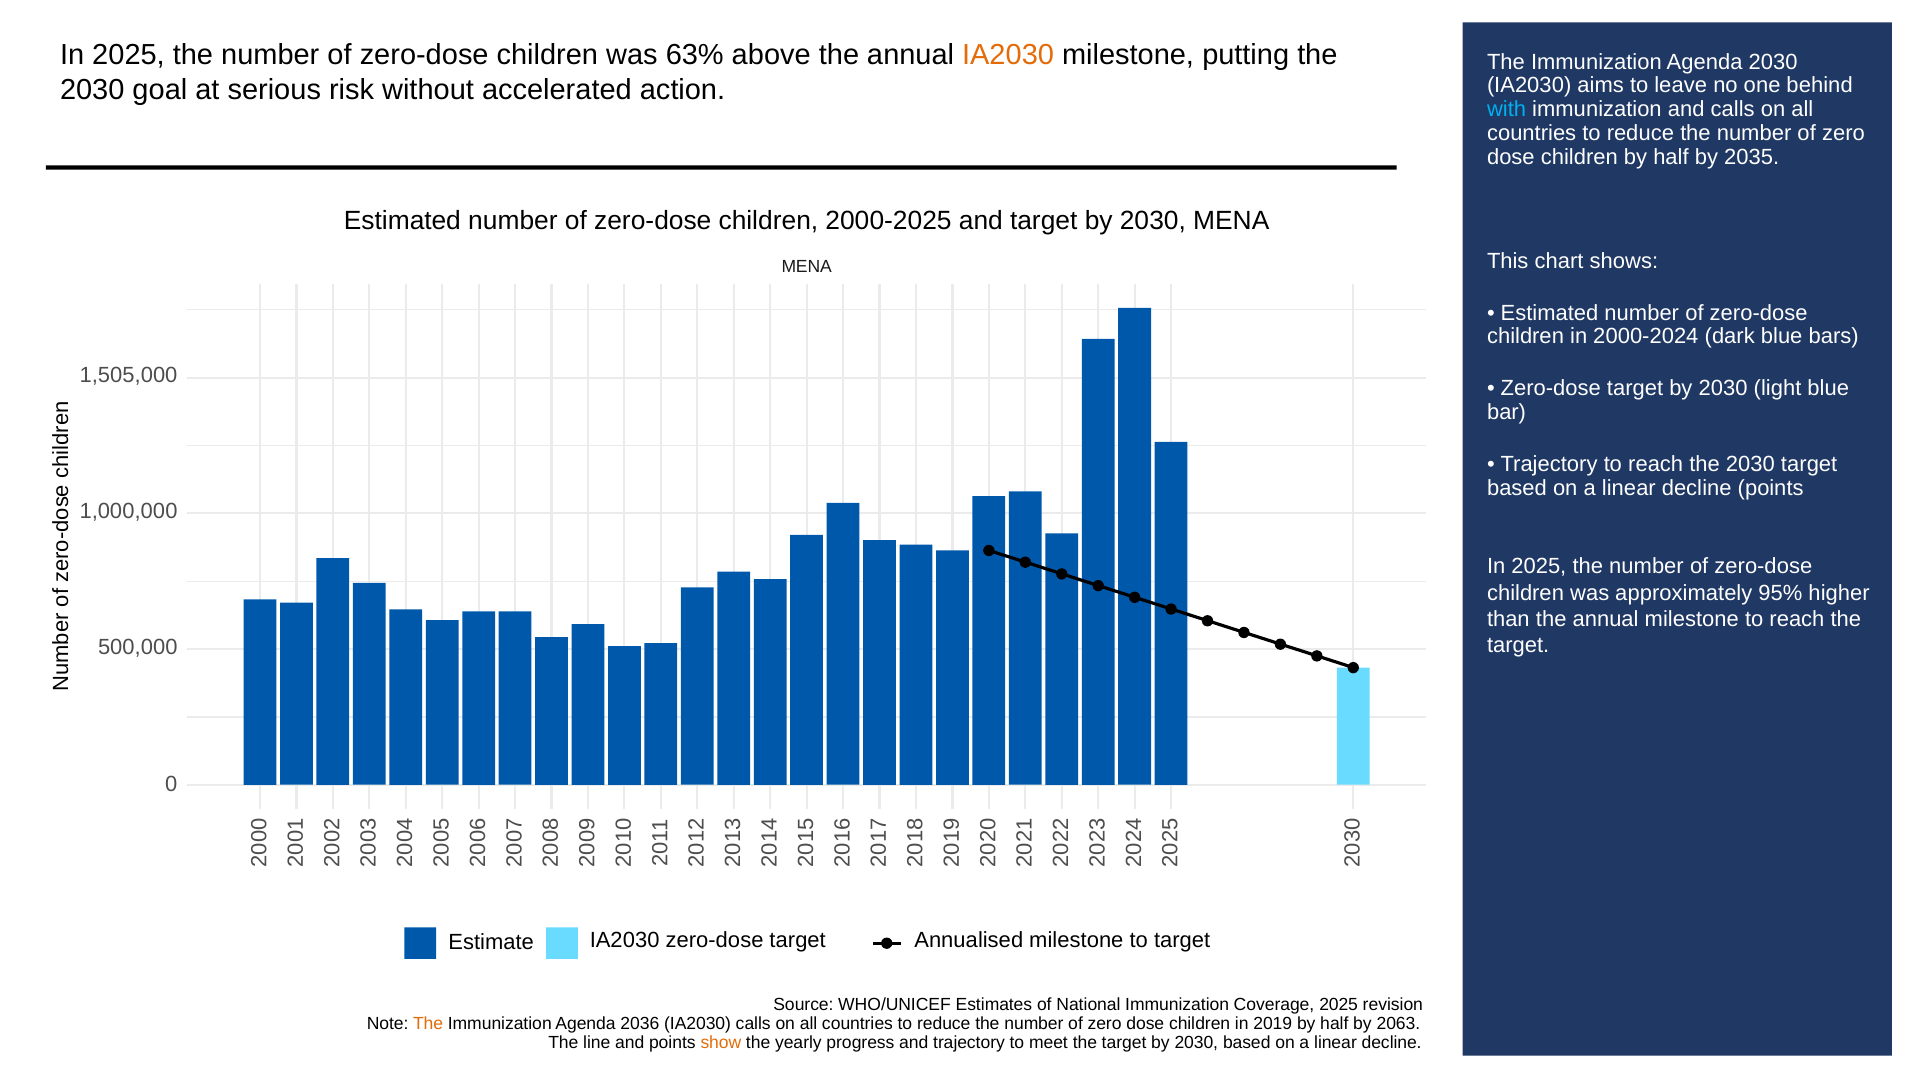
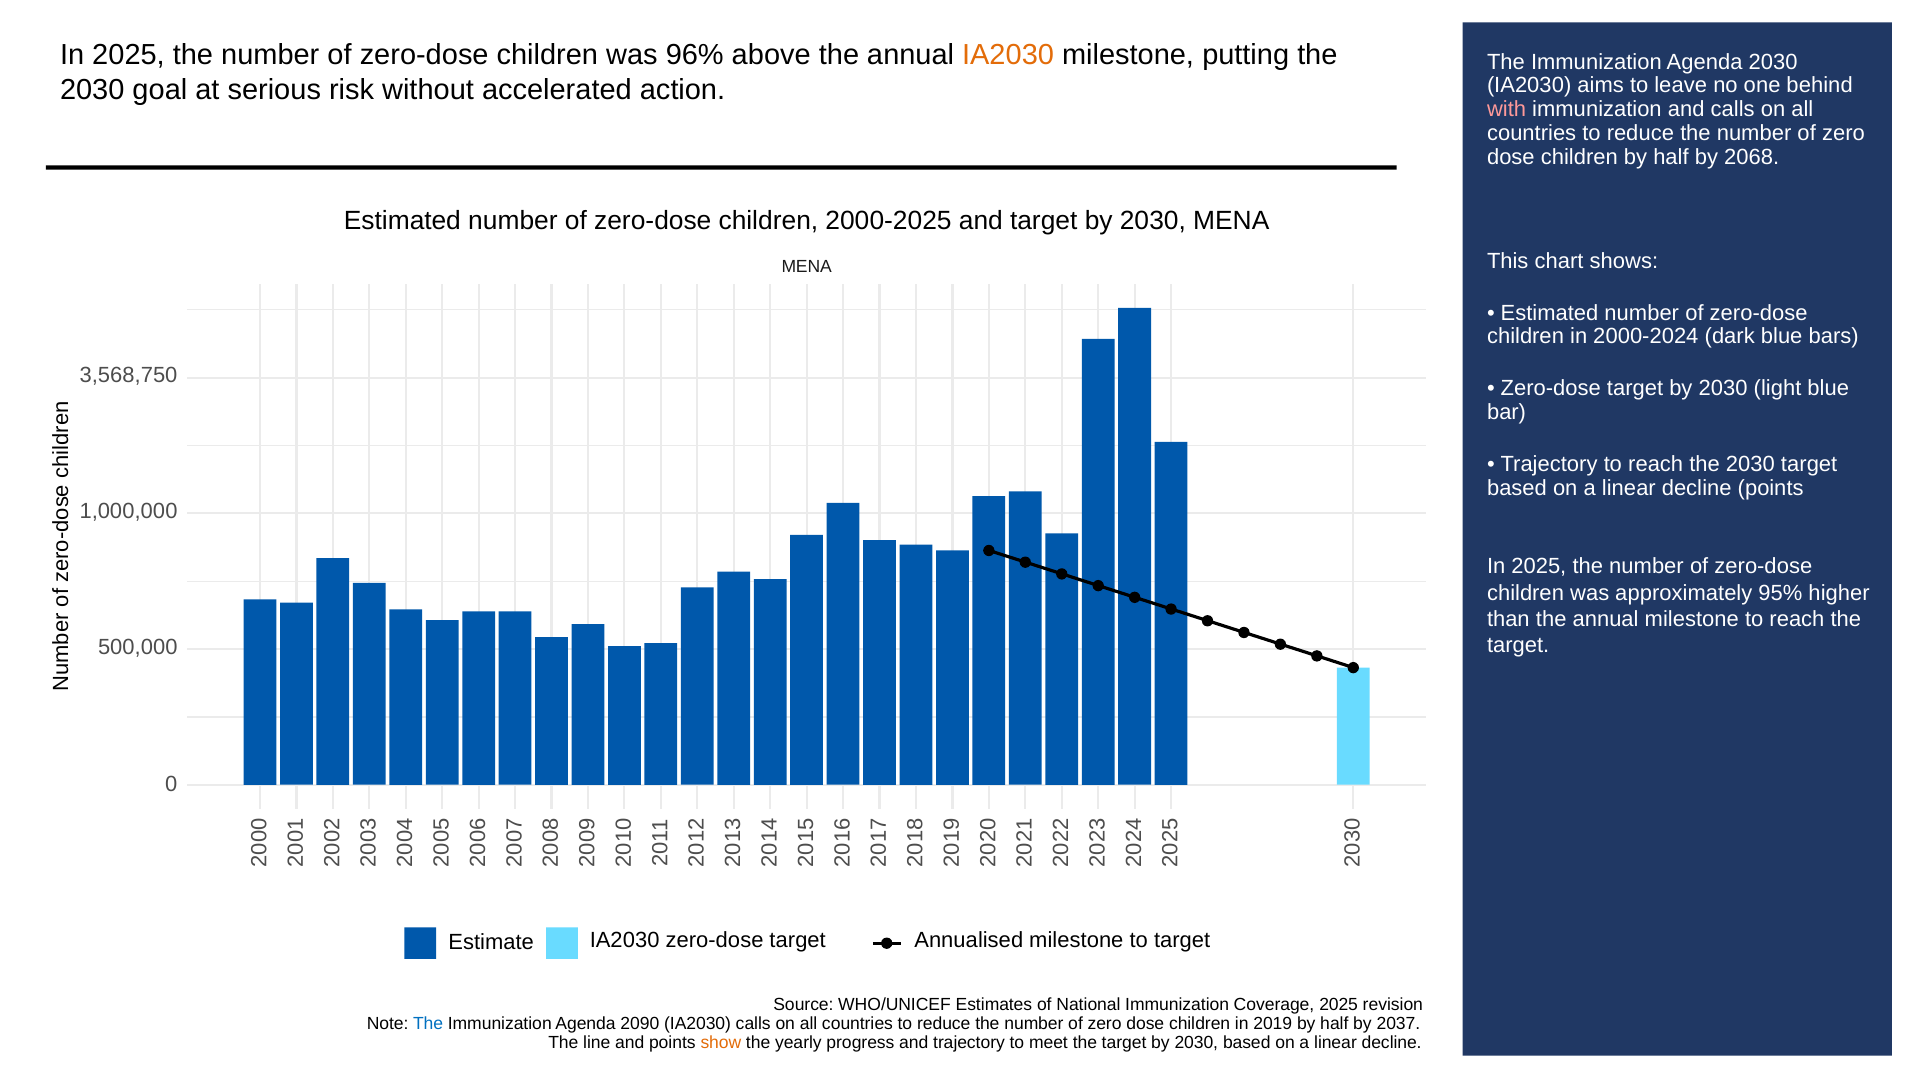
63%: 63% -> 96% (695, 55)
with colour: light blue -> pink (1507, 109)
2035: 2035 -> 2068 (1752, 157)
1,505,000: 1,505,000 -> 3,568,750 (129, 375)
The colour: orange -> blue (428, 1024)
2036: 2036 -> 2090 (640, 1024)
2063: 2063 -> 2037 (1398, 1024)
